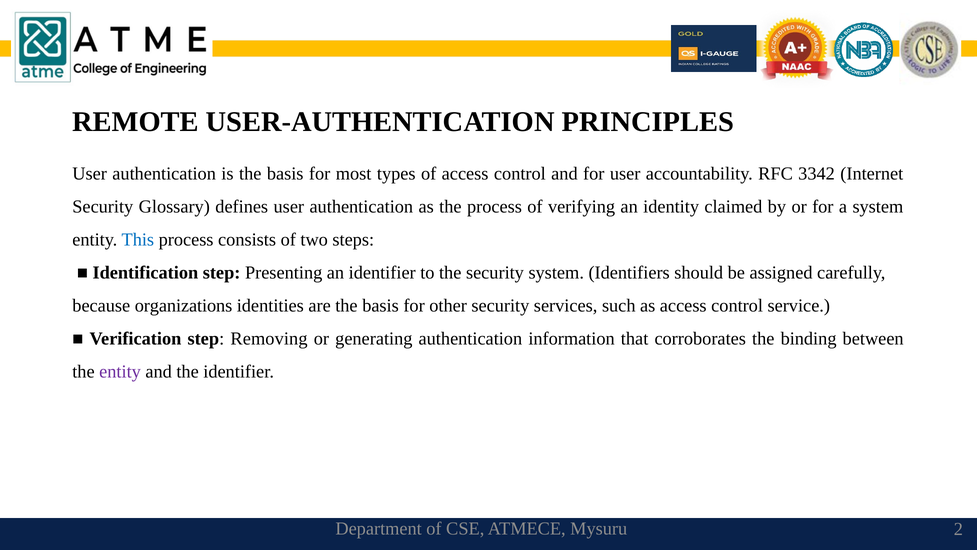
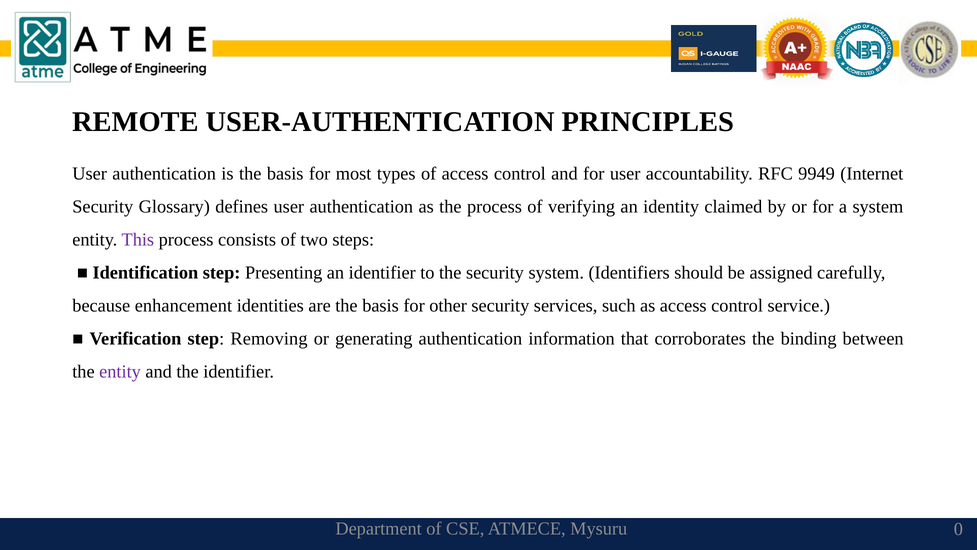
3342: 3342 -> 9949 (817, 174)
This colour: blue -> purple (138, 240)
organizations: organizations -> enhancement (183, 306)
2: 2 -> 0 (958, 529)
